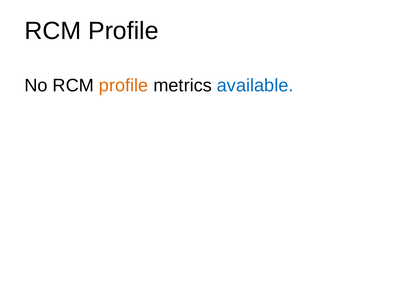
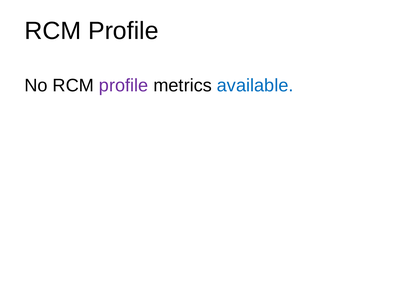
profile colour: orange -> purple (124, 86)
